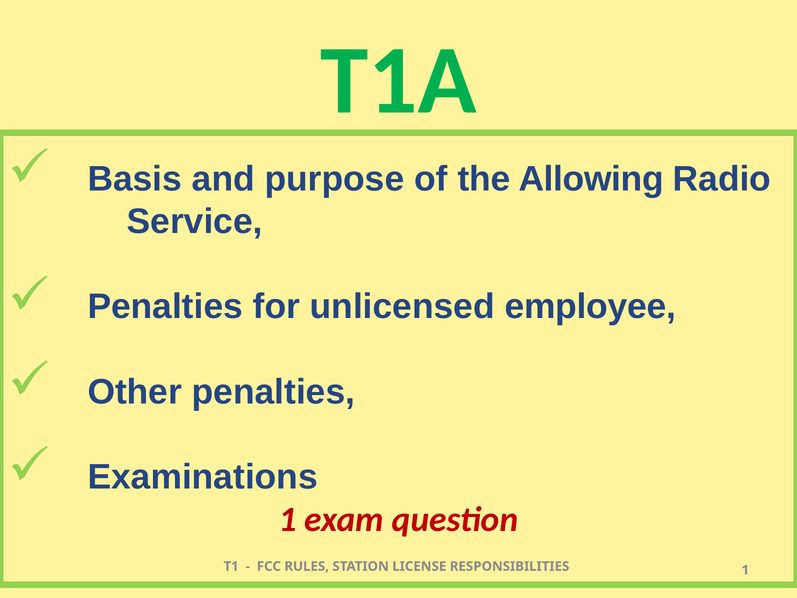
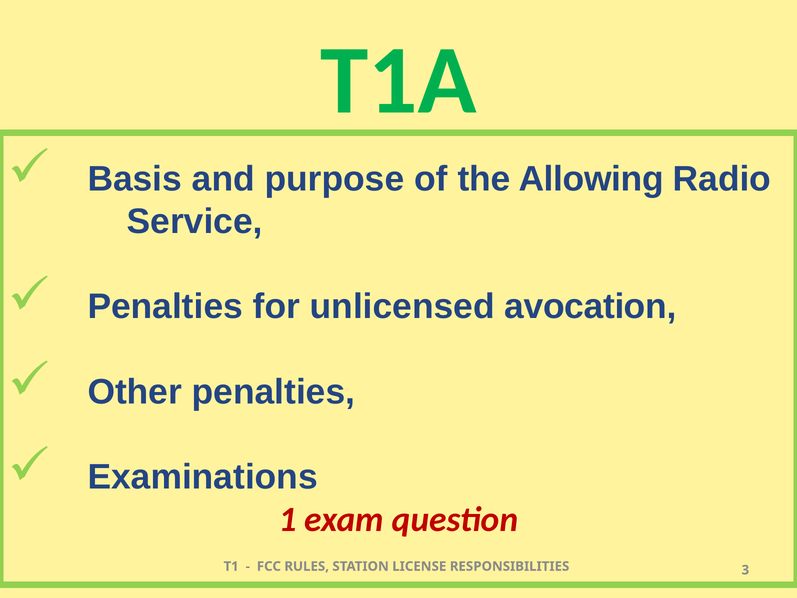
employee: employee -> avocation (590, 307)
RESPONSIBILITIES 1: 1 -> 3 (745, 570)
